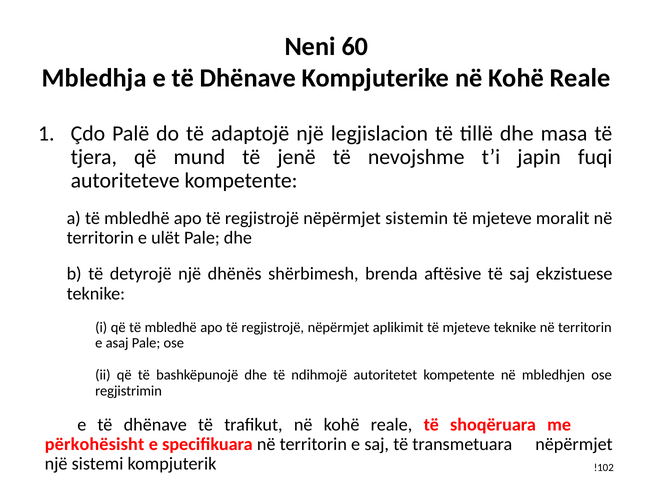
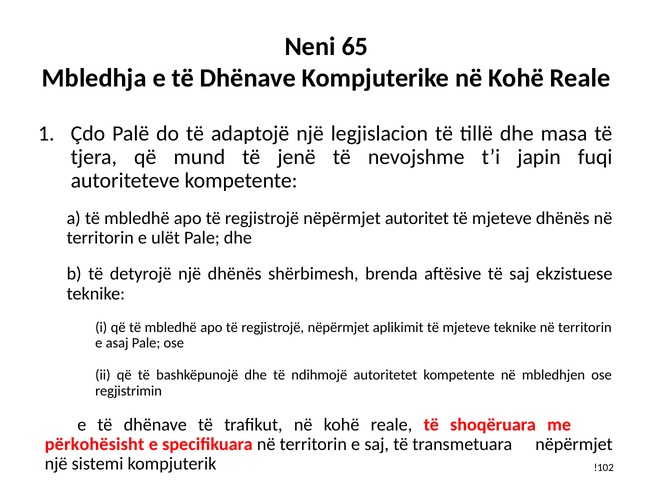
60: 60 -> 65 (355, 46)
sistemin: sistemin -> autoritet (417, 218)
mjeteve moralit: moralit -> dhënës (563, 218)
